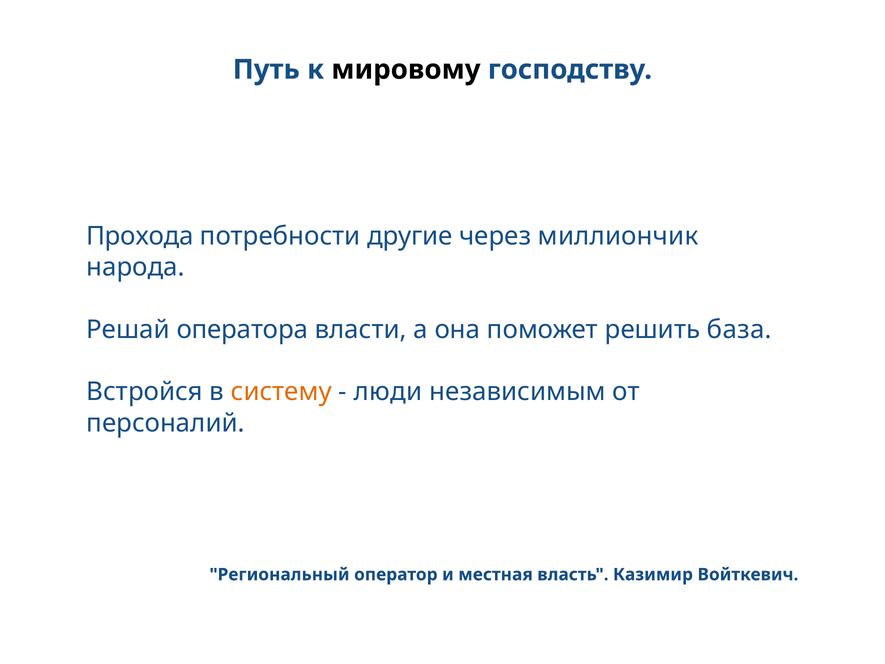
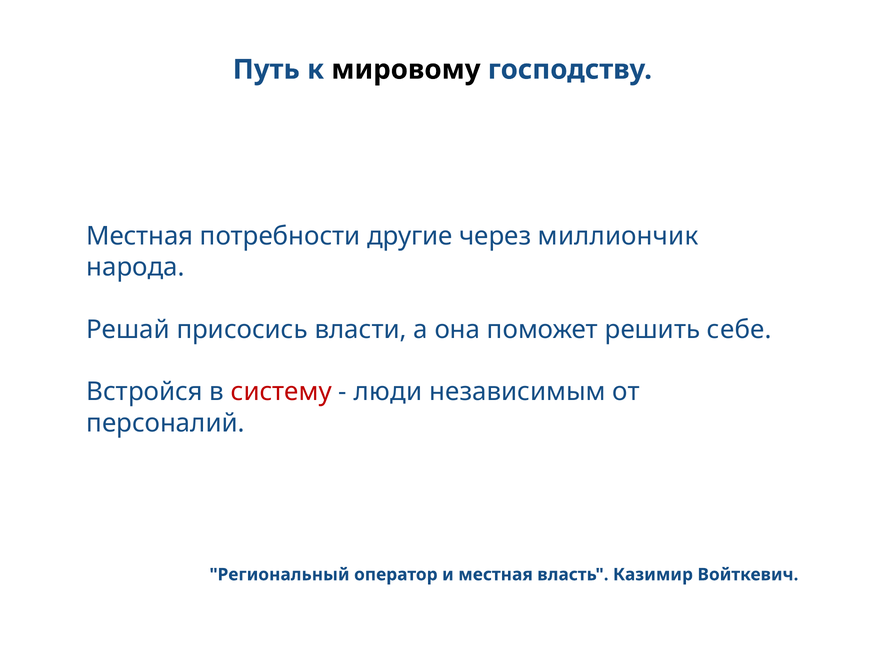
Прохода: Прохода -> Местная (140, 236)
оператора: оператора -> присосись (242, 330)
база: база -> себе (739, 330)
систему colour: orange -> red (281, 392)
